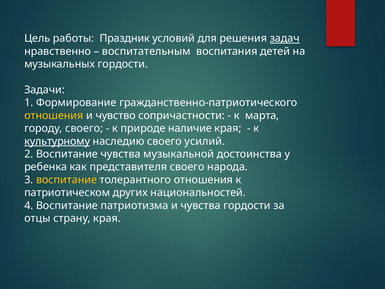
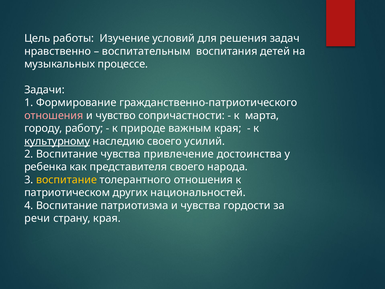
Праздник: Праздник -> Изучение (125, 38)
задач underline: present -> none (285, 38)
музыкальных гордости: гордости -> процессе (123, 64)
отношения colour: yellow -> pink (54, 115)
городу своего: своего -> работу (84, 128)
наличие: наличие -> важным (190, 128)
музыкальной: музыкальной -> привлечение (179, 154)
отцы: отцы -> речи (37, 218)
